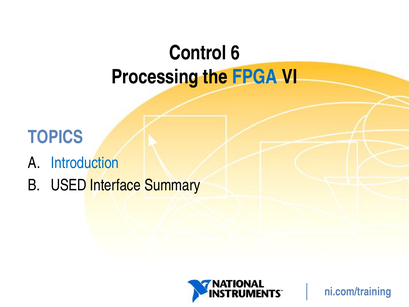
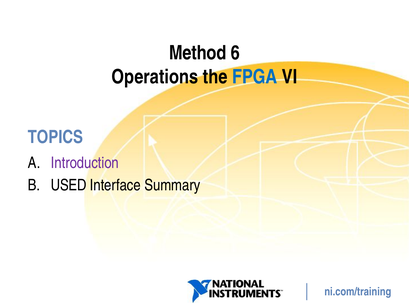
Control: Control -> Method (198, 53)
Processing: Processing -> Operations (155, 77)
Introduction colour: blue -> purple (85, 163)
